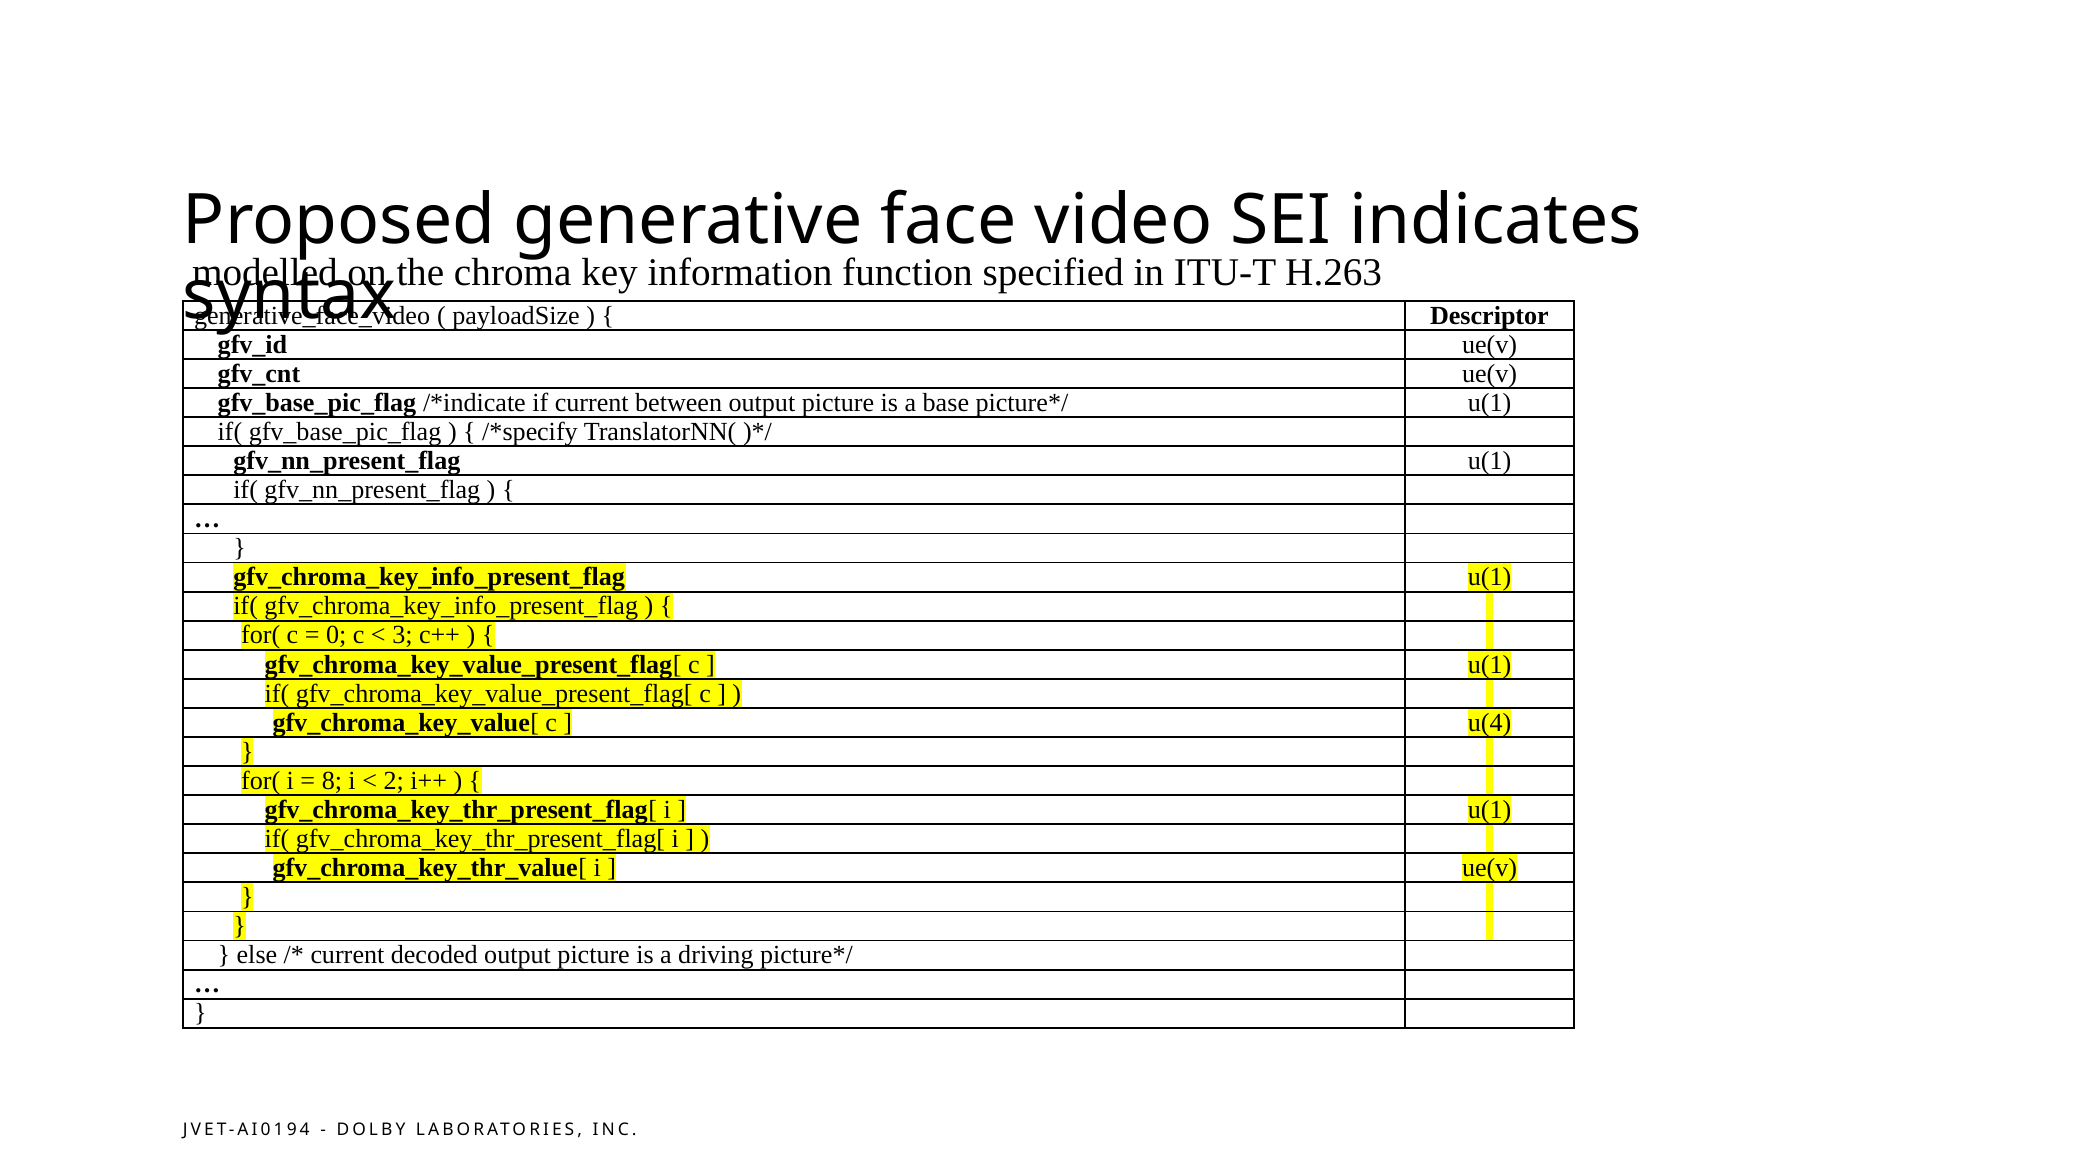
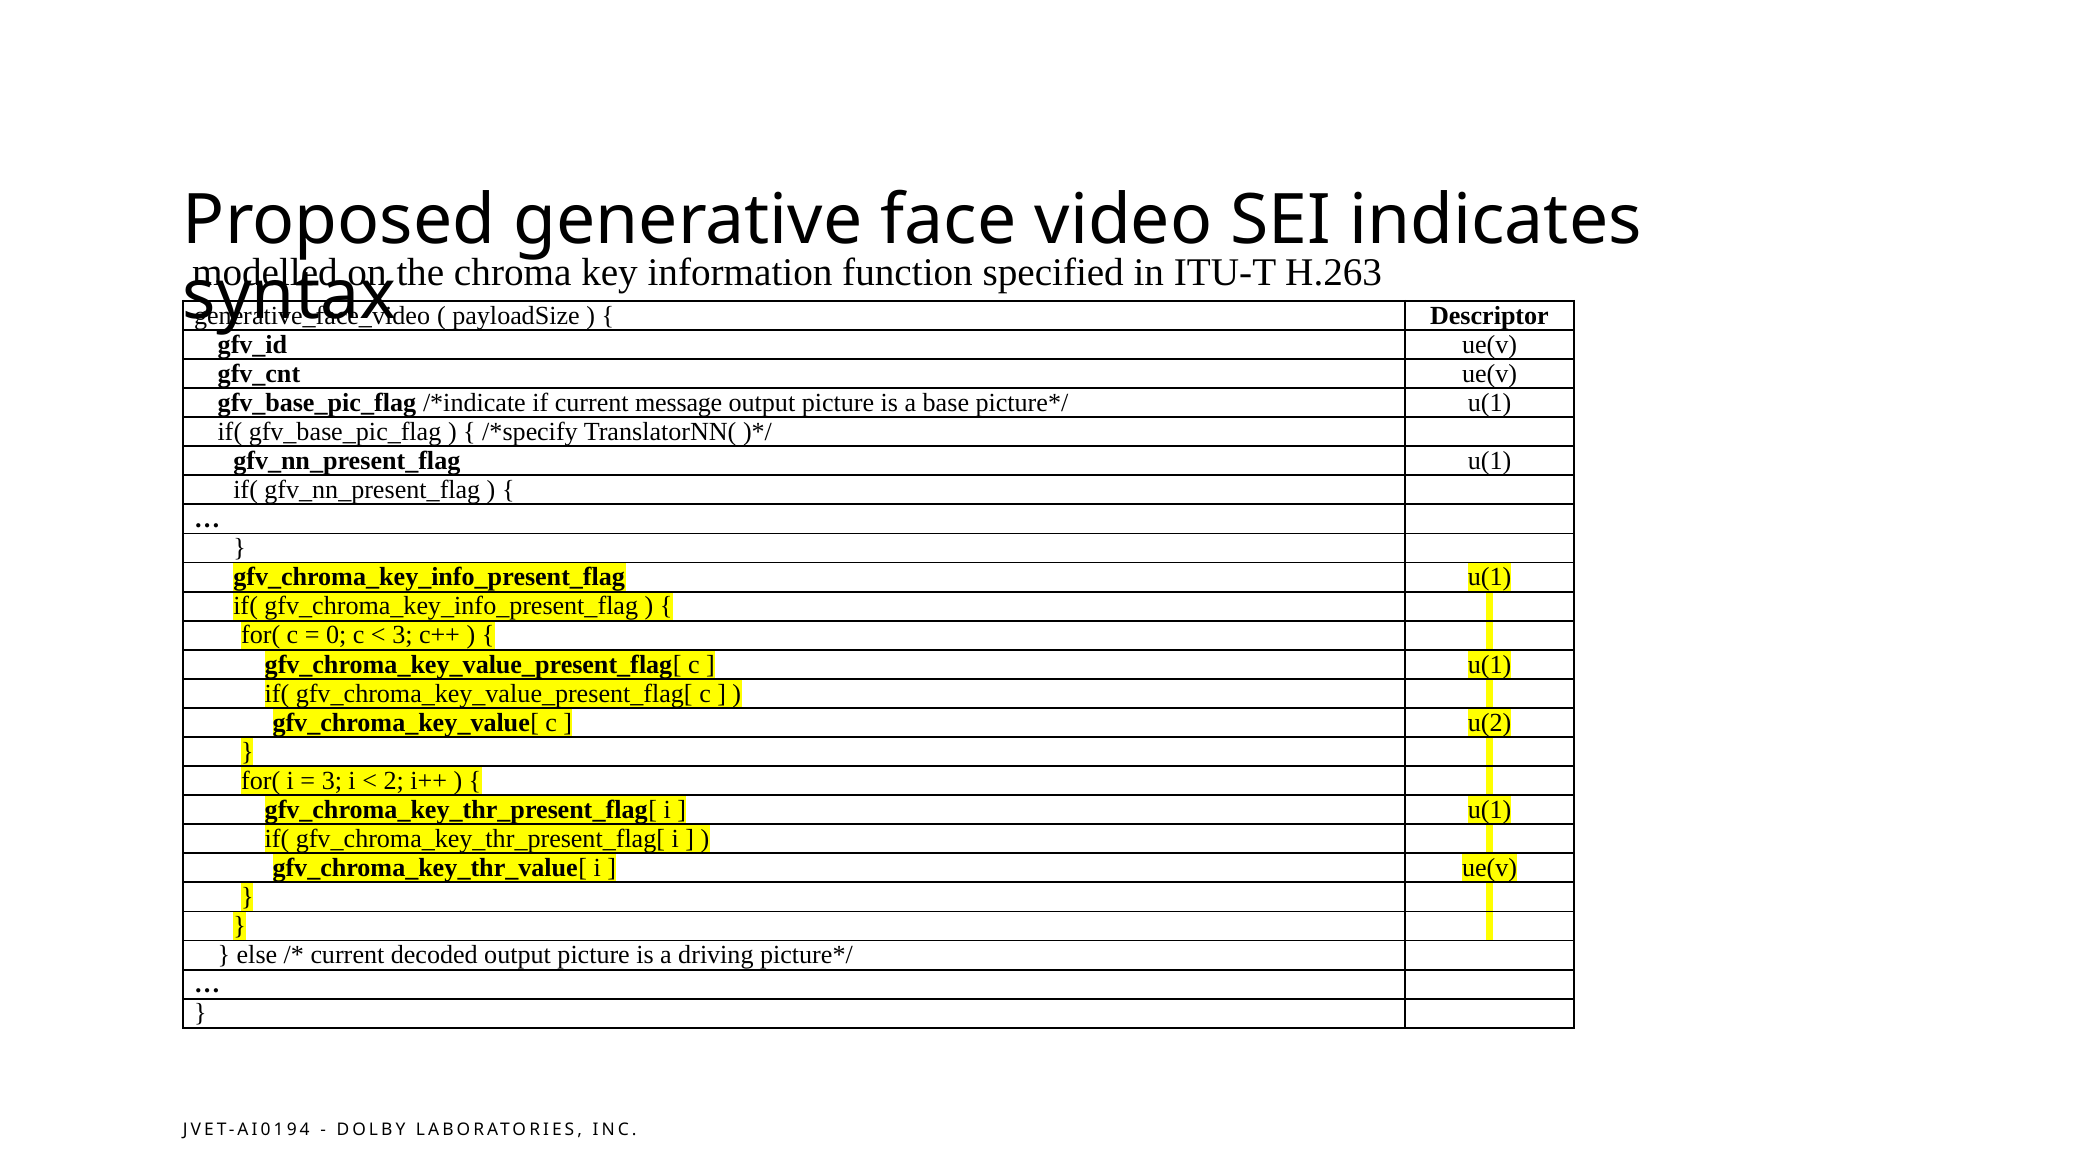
between: between -> message (679, 403)
u(4: u(4 -> u(2 (1490, 723)
8: 8 -> 3 (332, 781)
